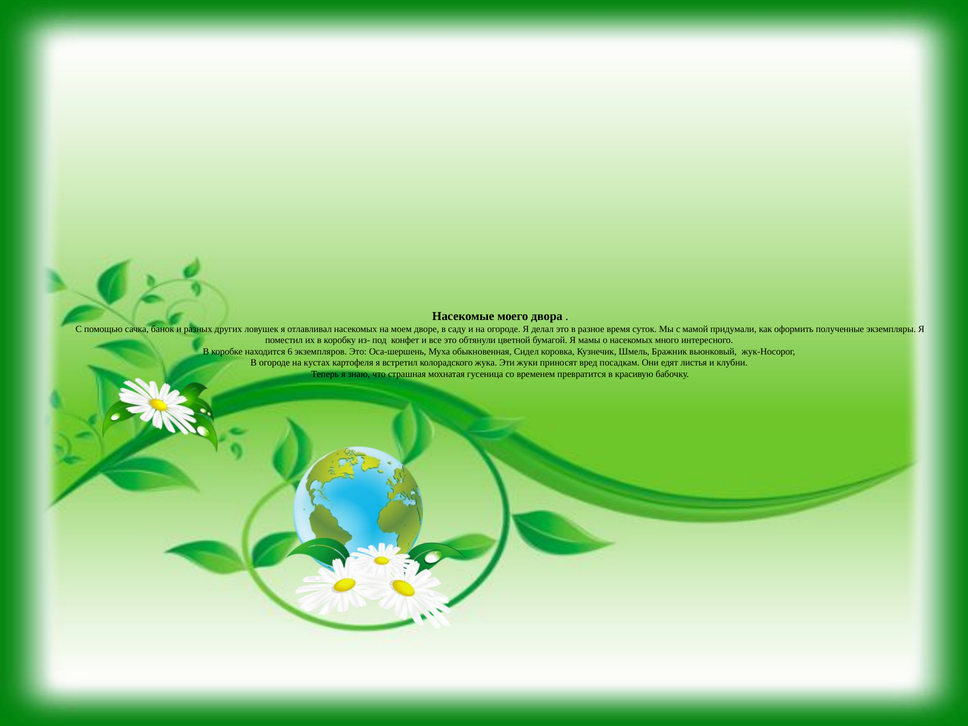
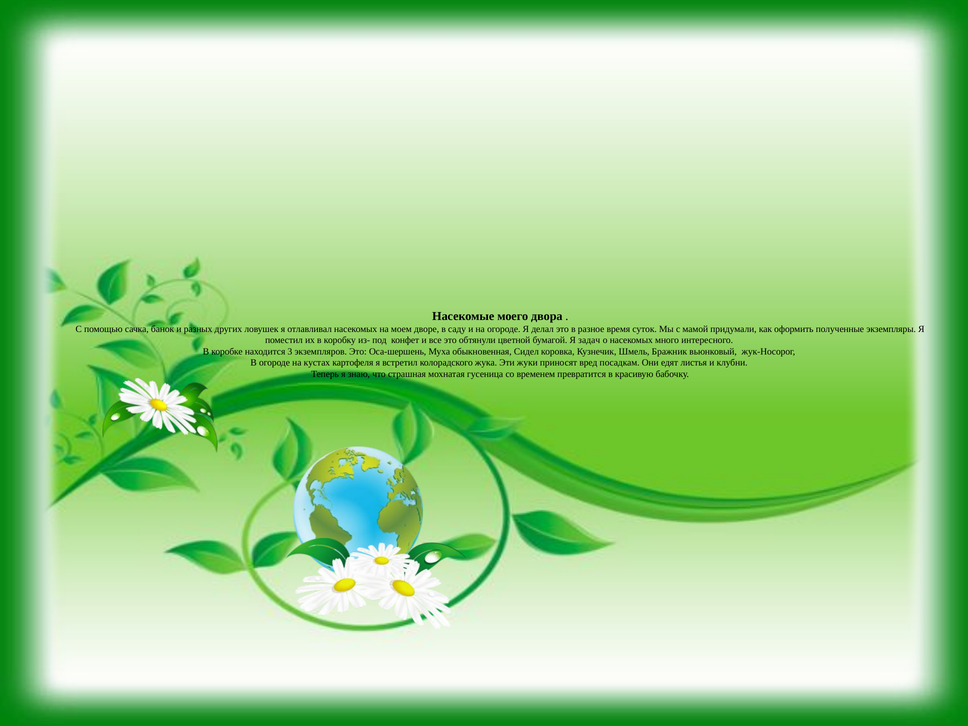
мамы: мамы -> задач (589, 340)
6: 6 -> 3 (290, 352)
